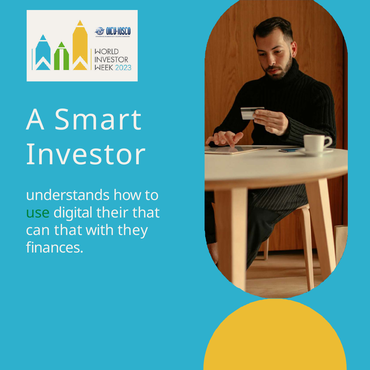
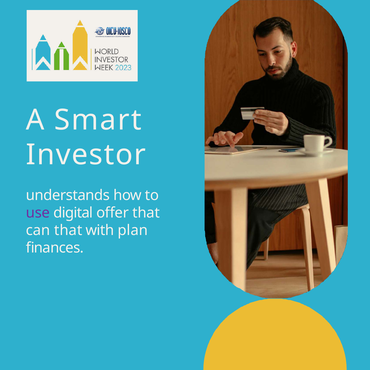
use colour: green -> purple (38, 213)
their: their -> offer (113, 213)
they: they -> plan (133, 230)
